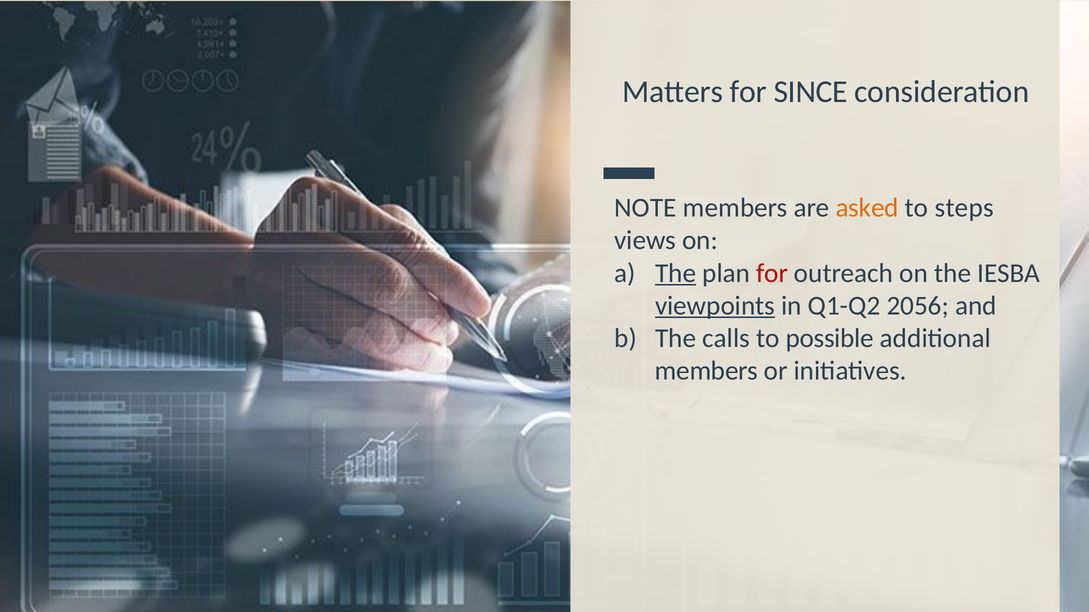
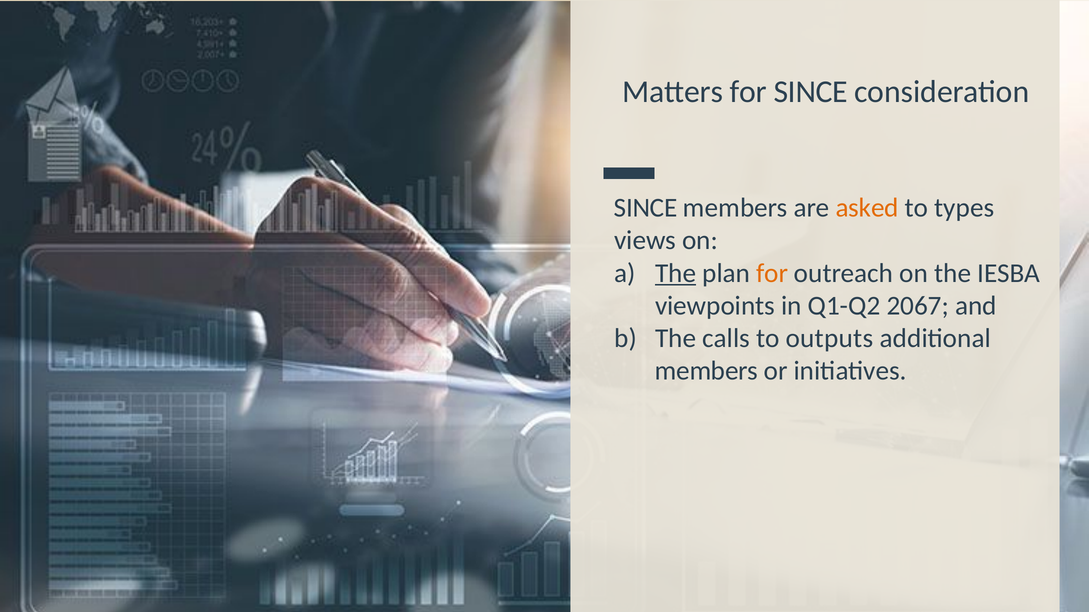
NOTE: NOTE -> SINCE (646, 208)
steps: steps -> types (964, 208)
for colour: red -> orange (772, 273)
viewpoints underline: present -> none (715, 306)
2056: 2056 -> 2067 (918, 306)
possible: possible -> outputs (830, 339)
